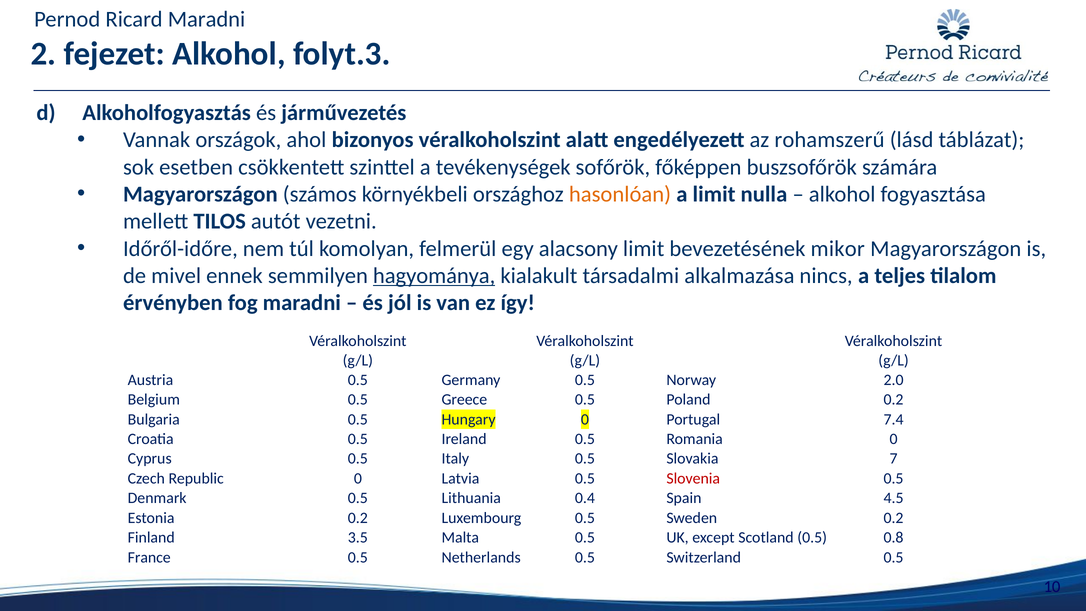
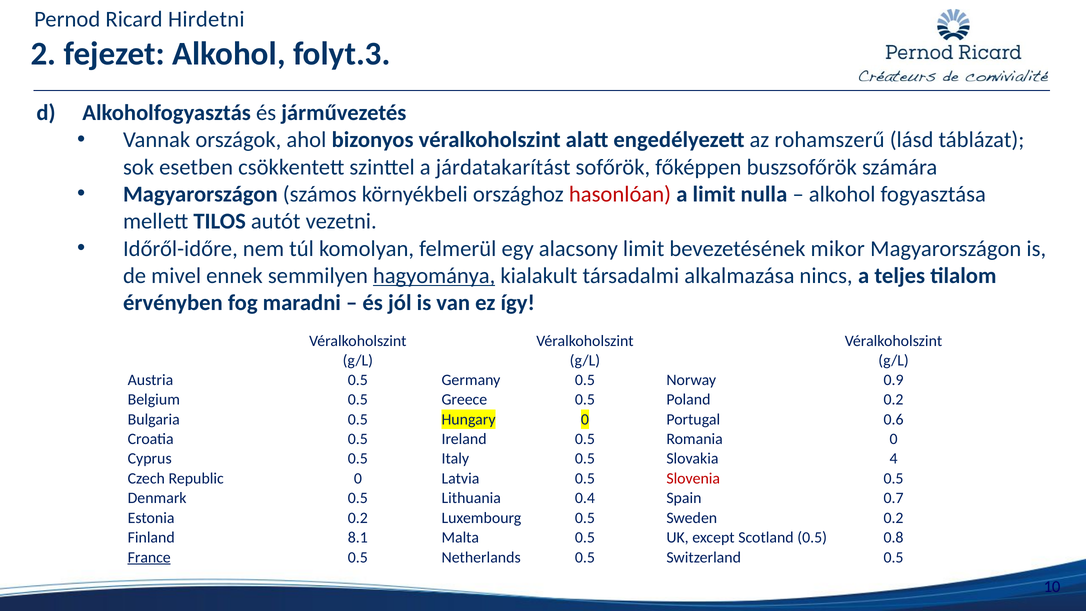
Ricard Maradni: Maradni -> Hirdetni (206, 19)
tevékenységek: tevékenységek -> járdatakarítást (503, 167)
hasonlóan colour: orange -> red (620, 194)
2.0: 2.0 -> 0.9 (894, 380)
7.4: 7.4 -> 0.6 (894, 419)
7: 7 -> 4 (894, 459)
4.5: 4.5 -> 0.7 (894, 498)
3.5: 3.5 -> 8.1 (358, 538)
France underline: none -> present (149, 557)
